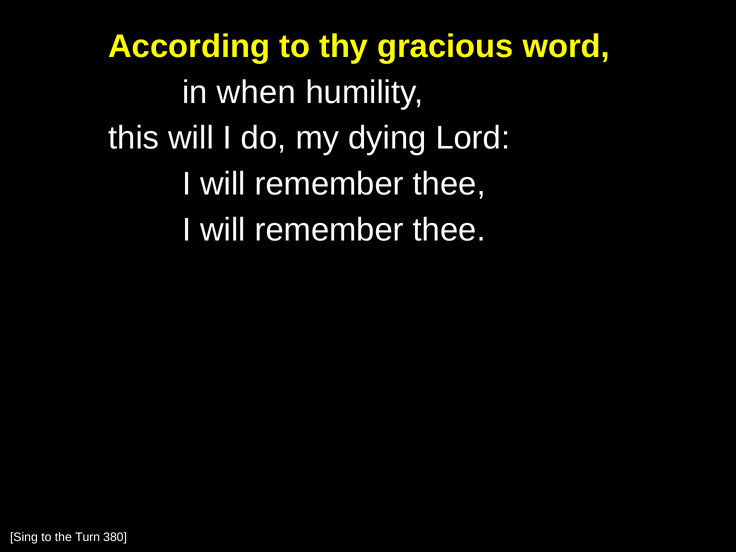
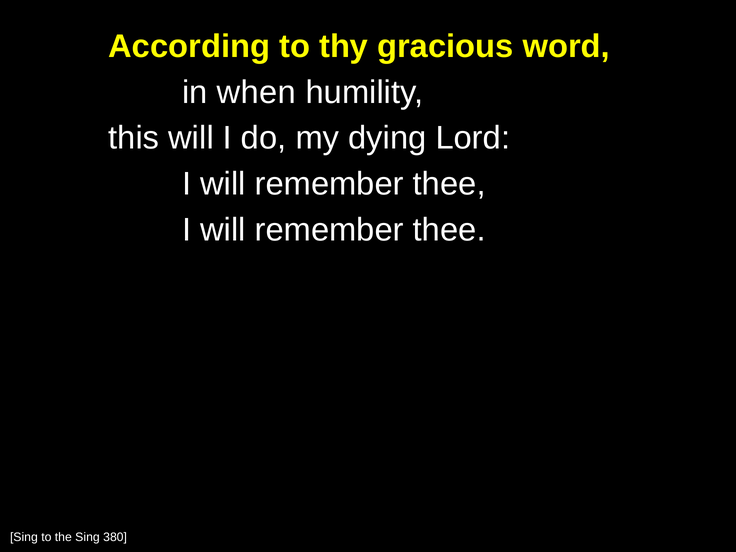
the Turn: Turn -> Sing (88, 537)
